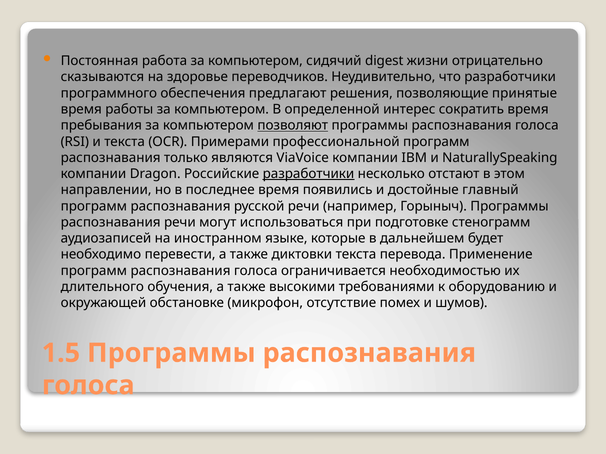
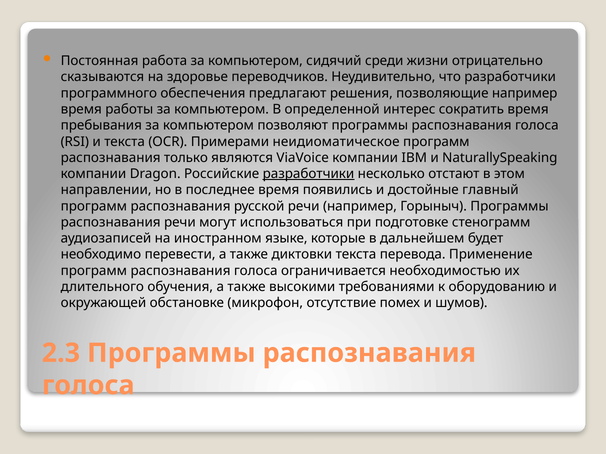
digest: digest -> среди (384, 61)
позволяющие принятые: принятые -> например (525, 93)
позволяют underline: present -> none (293, 126)
профессиональной: профессиональной -> неидиоматическое (336, 142)
1.5: 1.5 -> 2.3 (61, 353)
